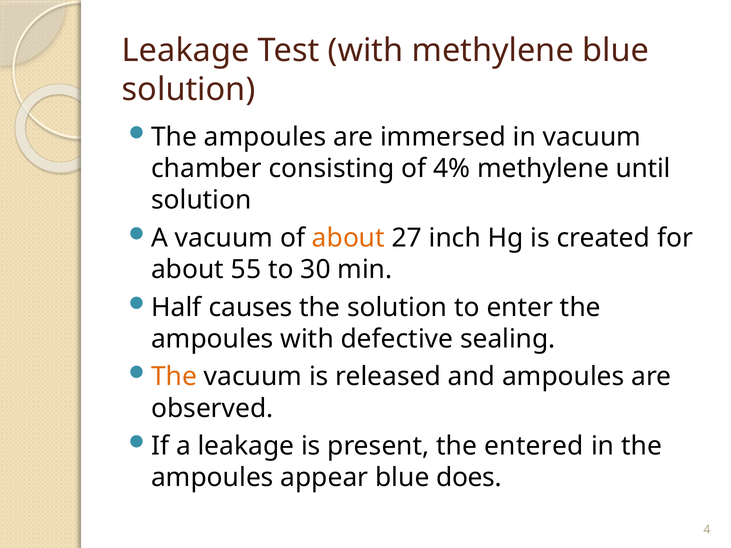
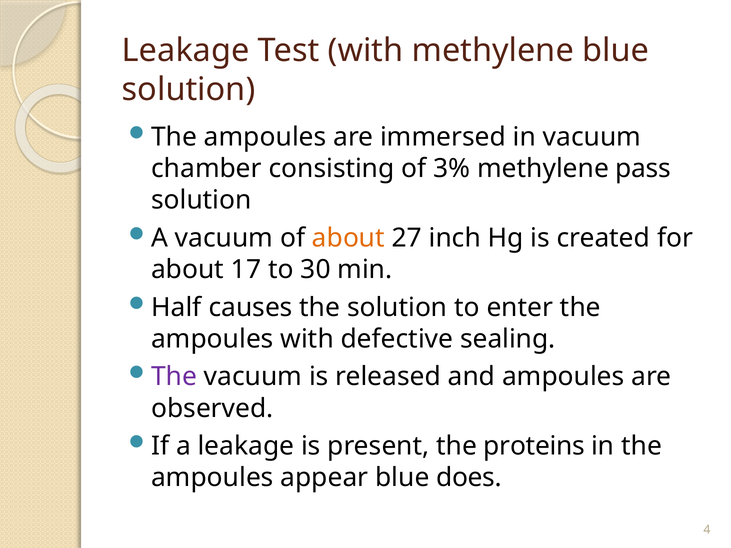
4%: 4% -> 3% (452, 169)
until: until -> pass (643, 169)
55: 55 -> 17 (246, 270)
The colour: orange -> purple (174, 377)
entered: entered -> proteins (534, 446)
